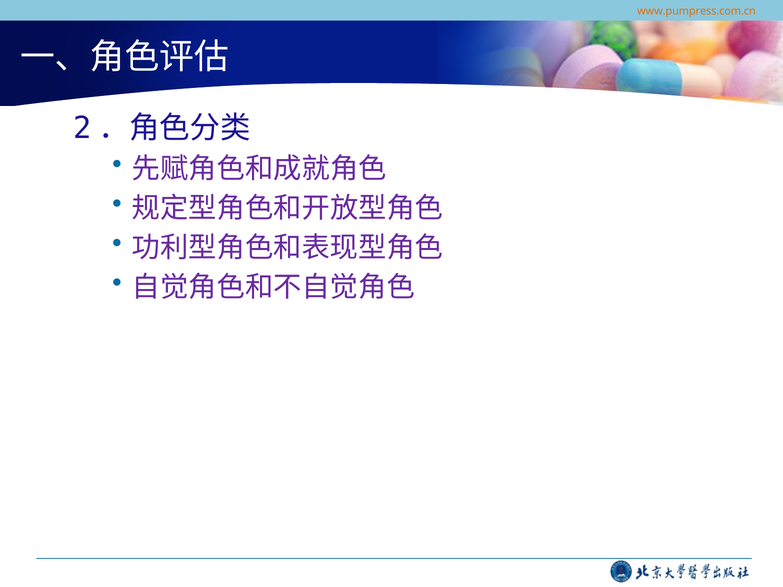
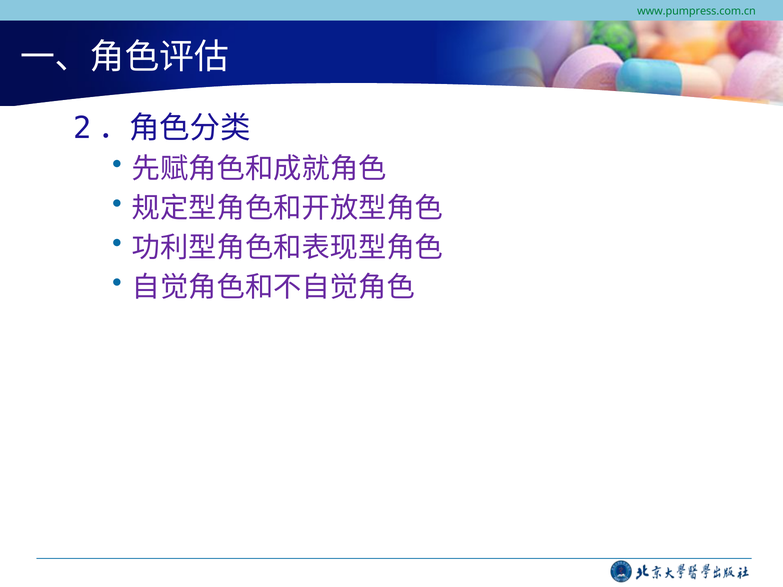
www.pumpress.com.cn colour: orange -> green (697, 11)
